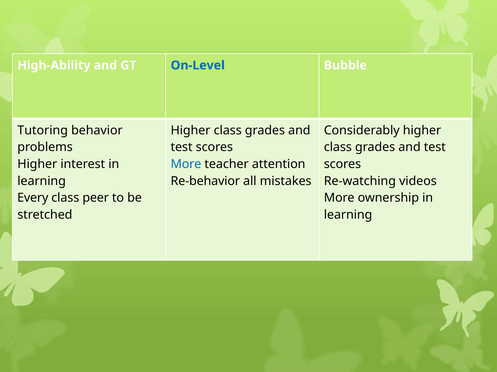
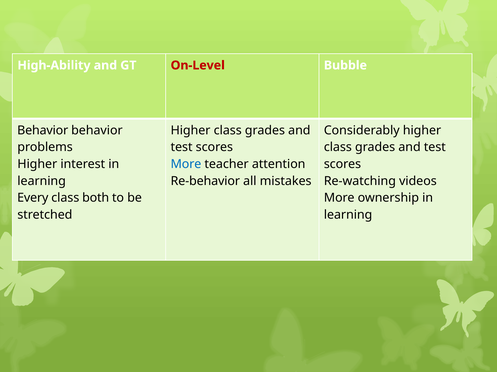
On-Level colour: blue -> red (198, 65)
Tutoring: Tutoring -> Behavior (43, 131)
peer: peer -> both (96, 198)
